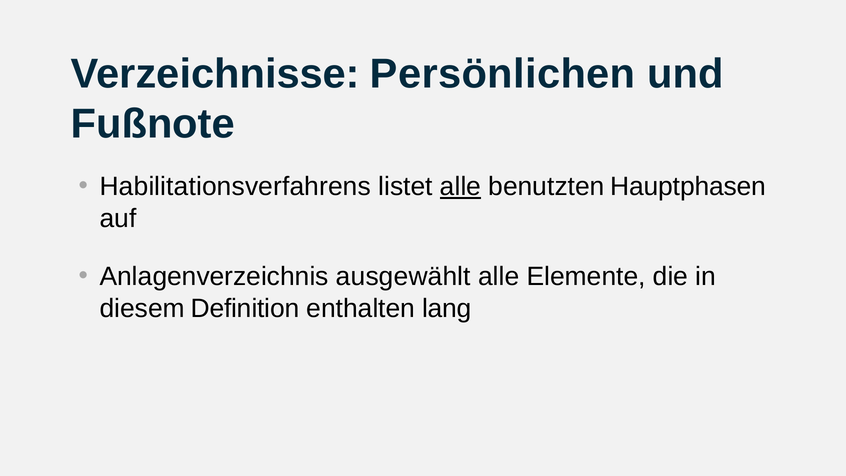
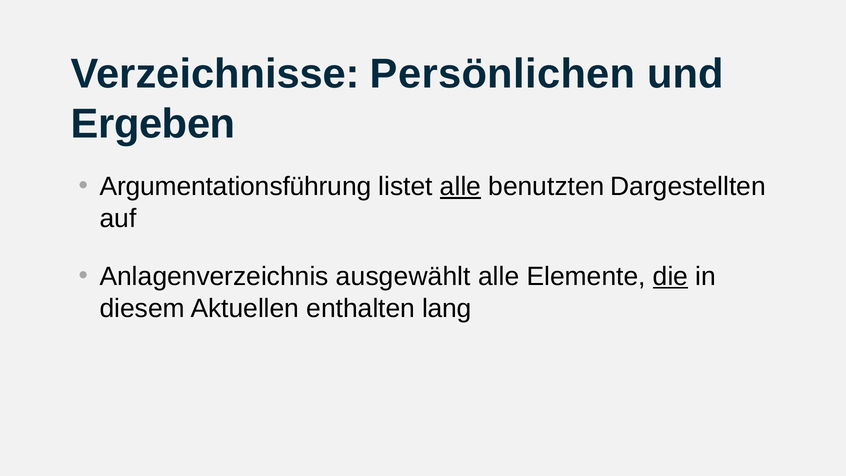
Fußnote: Fußnote -> Ergeben (153, 124)
Habilitationsverfahrens: Habilitationsverfahrens -> Argumentationsführung (235, 187)
Hauptphasen: Hauptphasen -> Dargestellten (688, 187)
die underline: none -> present (670, 276)
Definition: Definition -> Aktuellen (245, 308)
